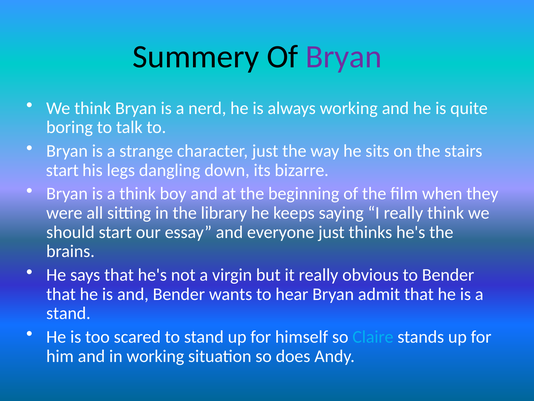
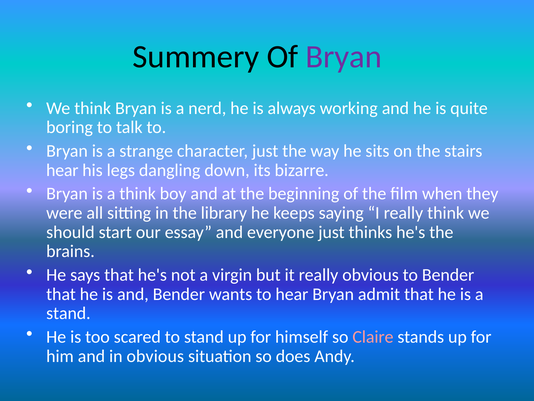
start: start -> hear (62, 170)
Claire colour: light blue -> pink (373, 336)
in working: working -> obvious (155, 356)
